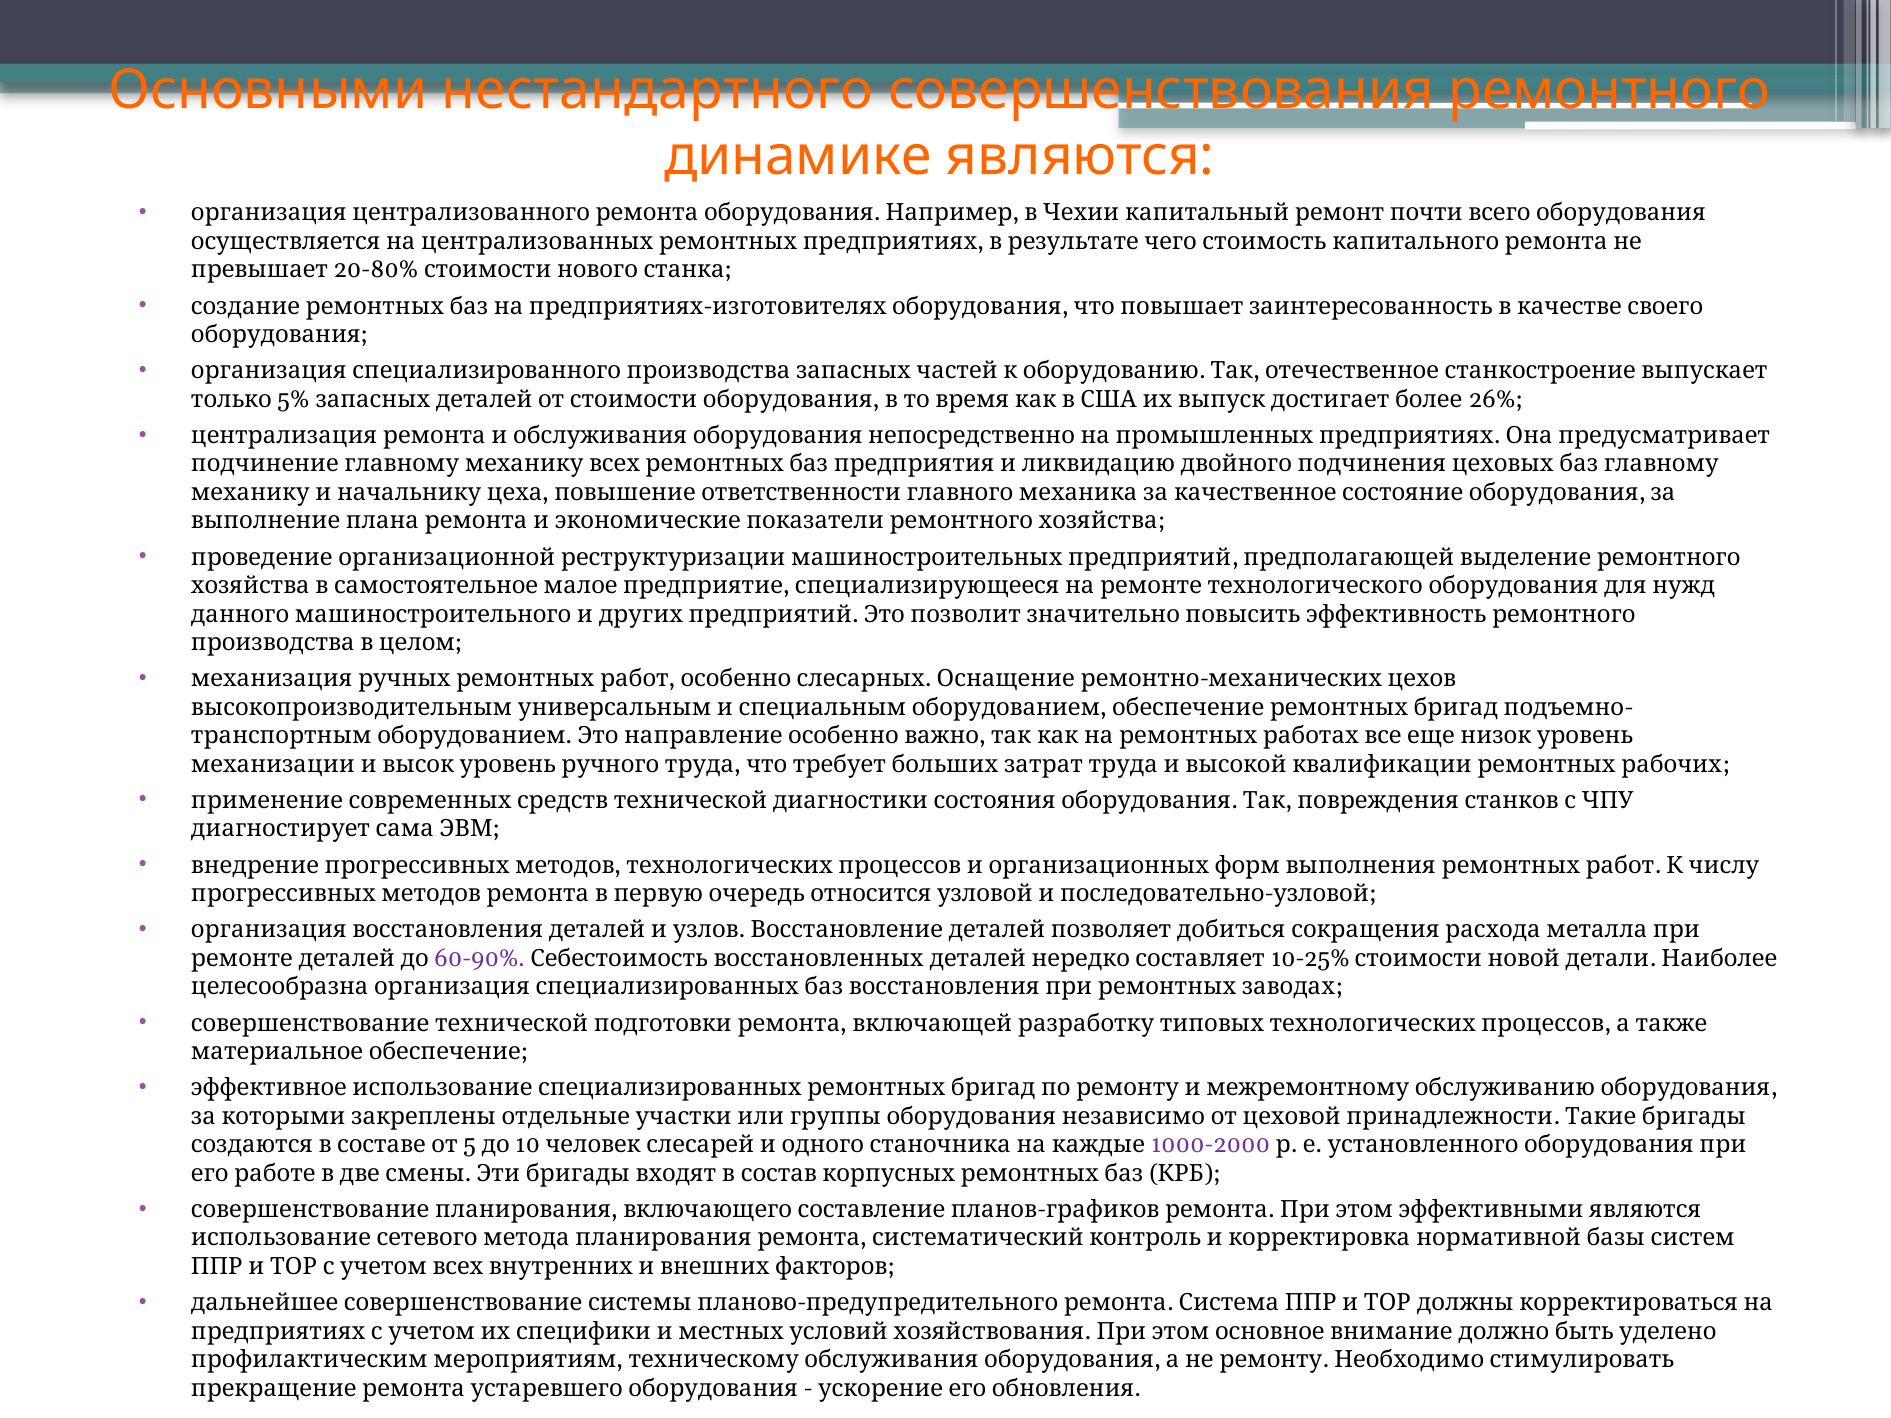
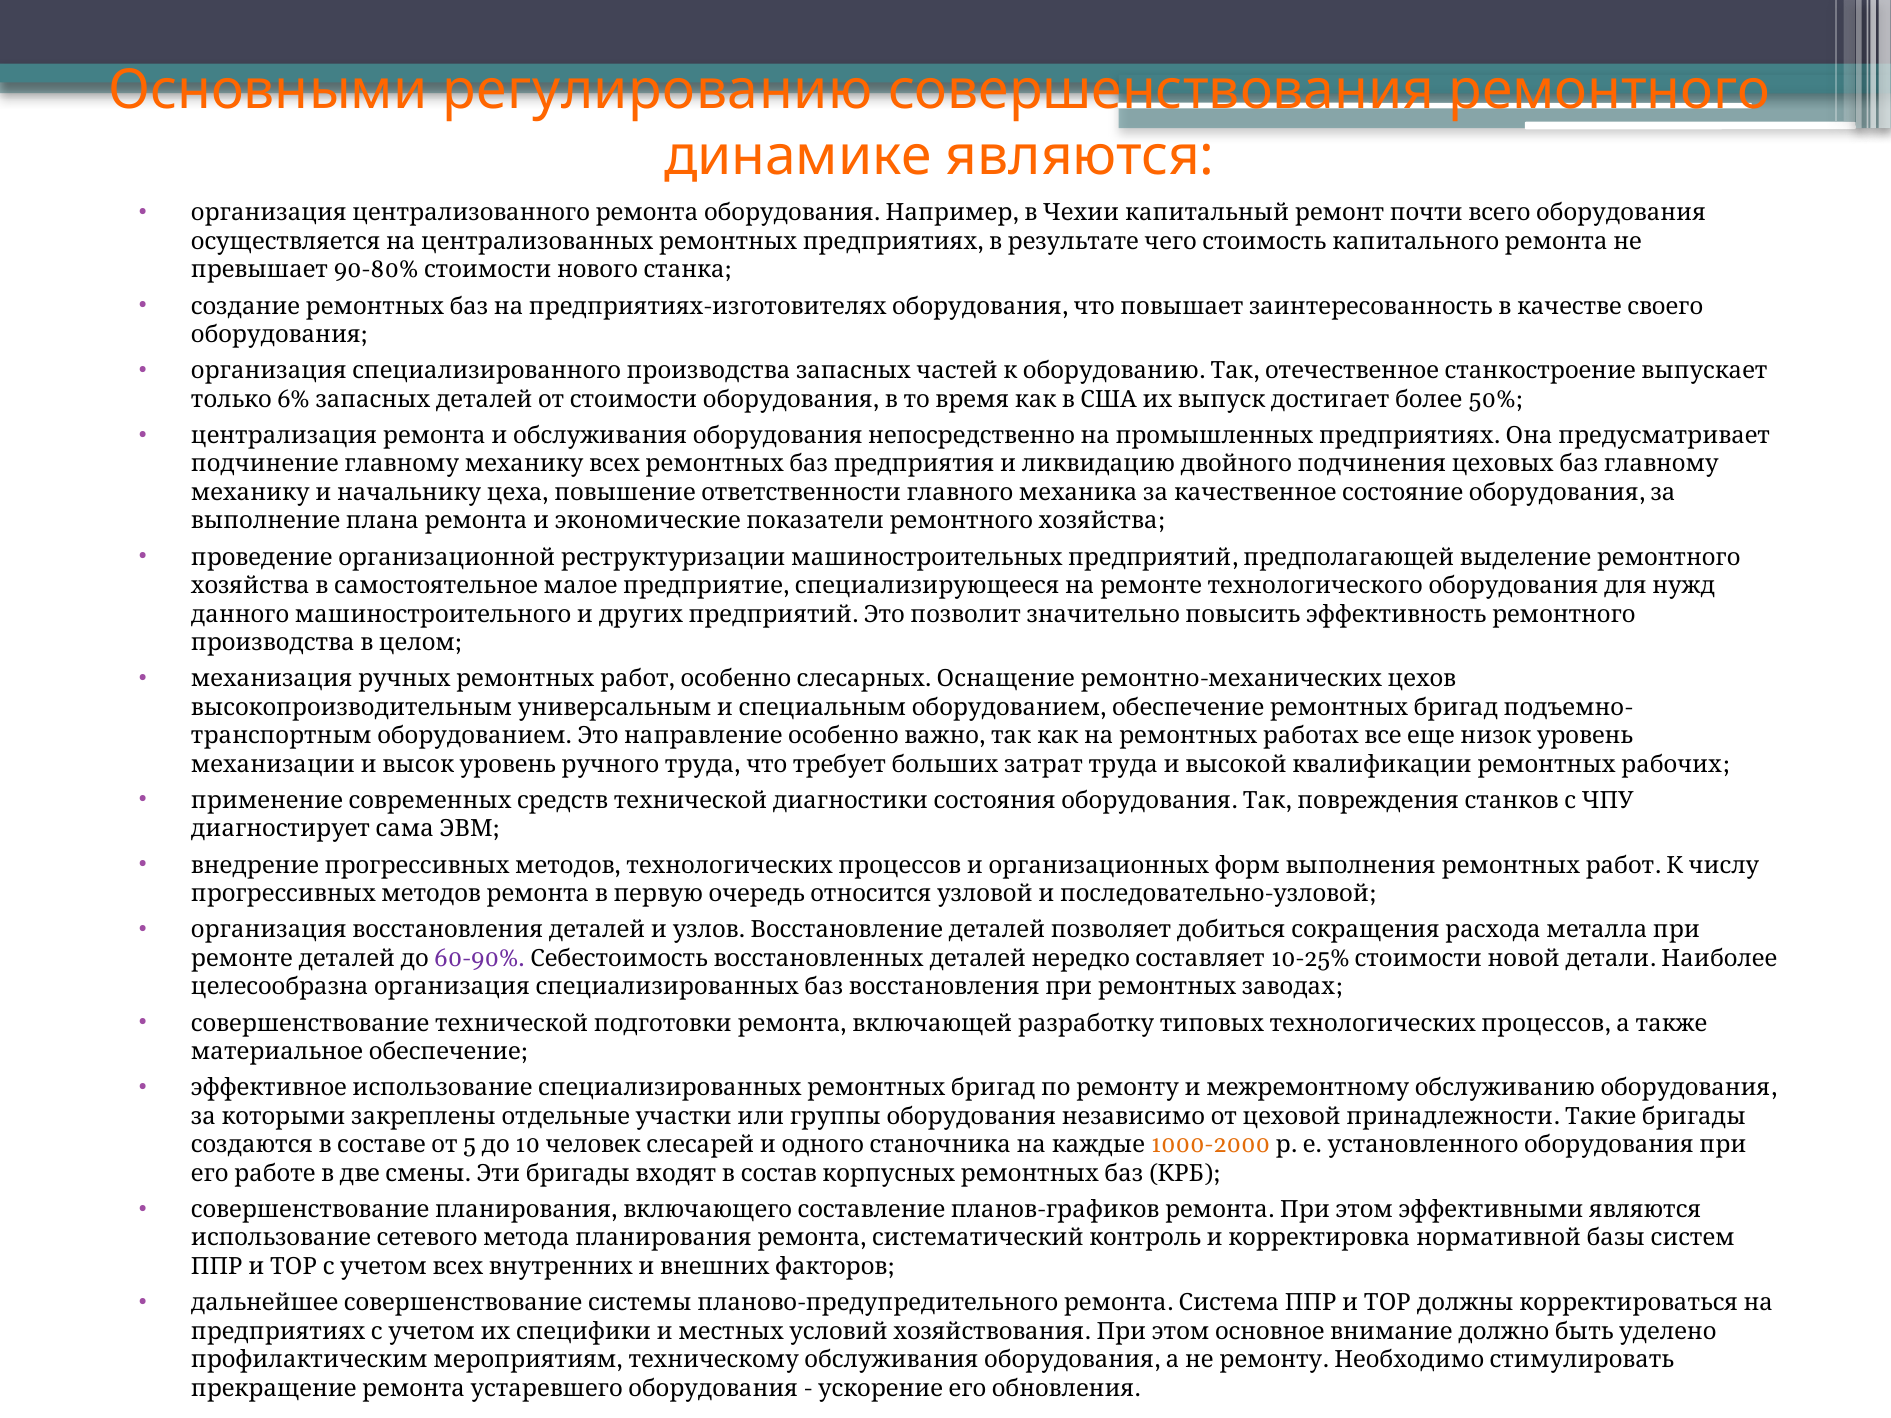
нестандартного: нестандартного -> регулированию (658, 90)
20-80%: 20-80% -> 90-80% (376, 270)
5%: 5% -> 6% (294, 399)
26%: 26% -> 50% (1496, 399)
1000-2000 colour: purple -> orange (1211, 1145)
